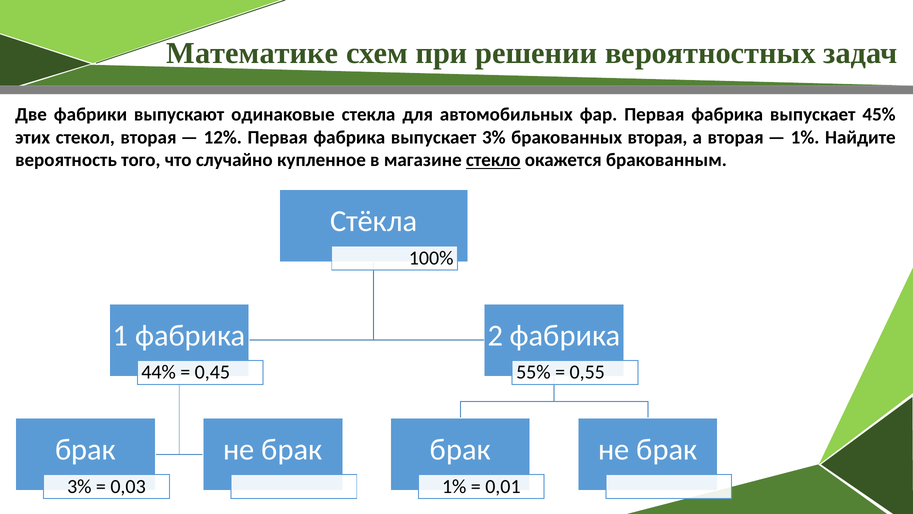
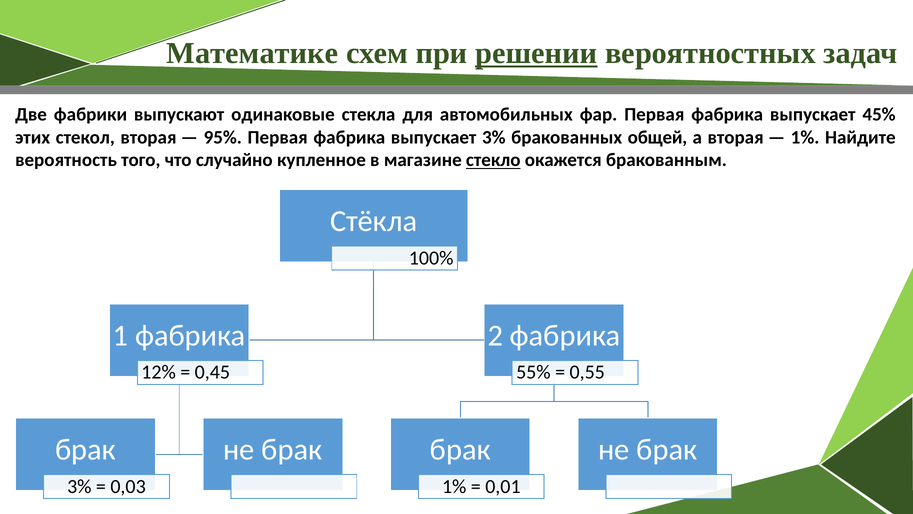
решении underline: none -> present (536, 53)
12%: 12% -> 95% (223, 137)
бракованных вторая: вторая -> общей (657, 137)
44%: 44% -> 12% (159, 372)
